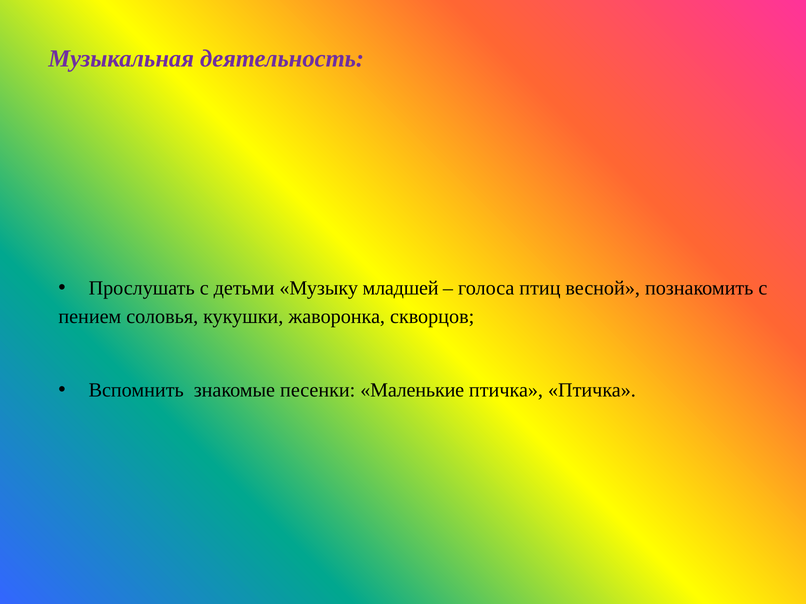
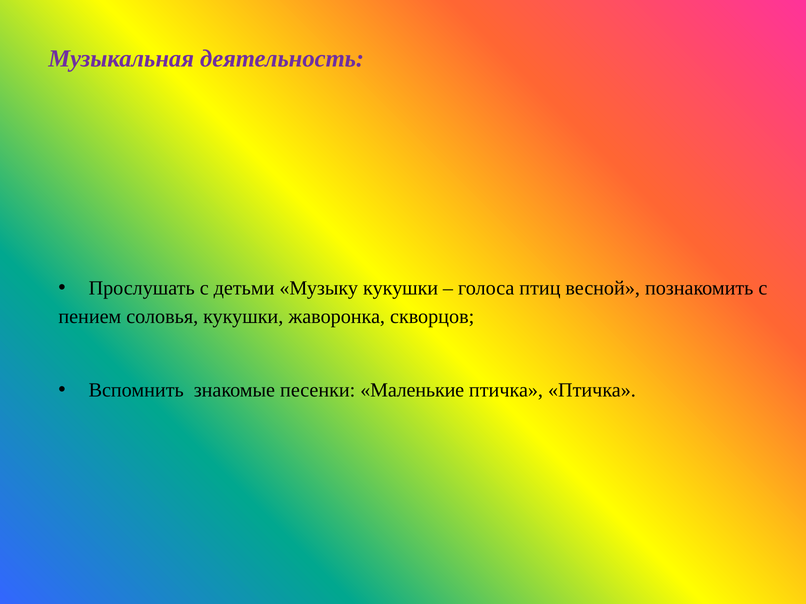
Музыку младшей: младшей -> кукушки (401, 288)
